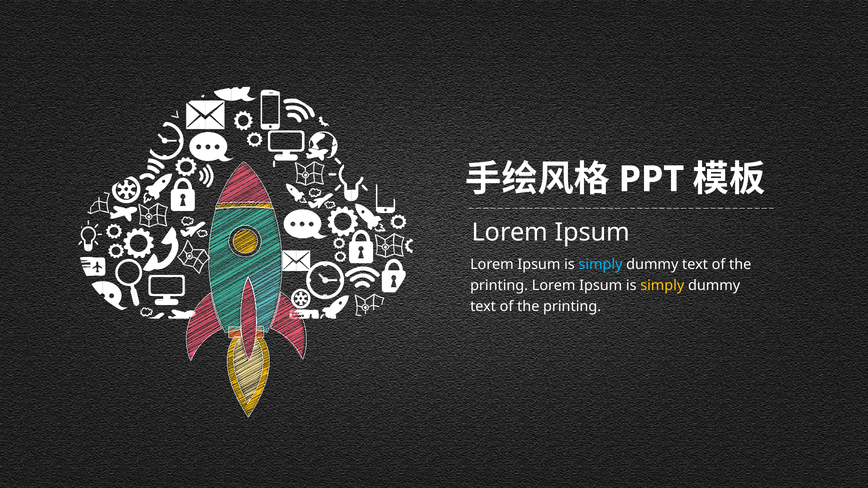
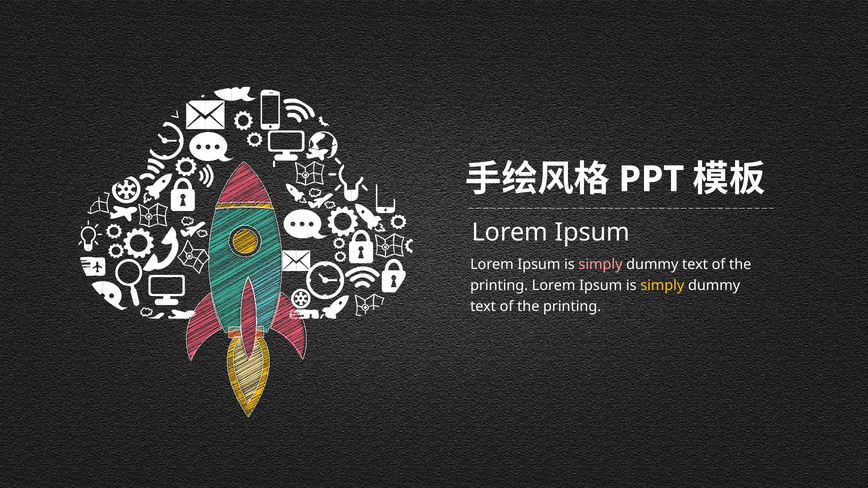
simply colour: light blue -> pink (601, 265)
